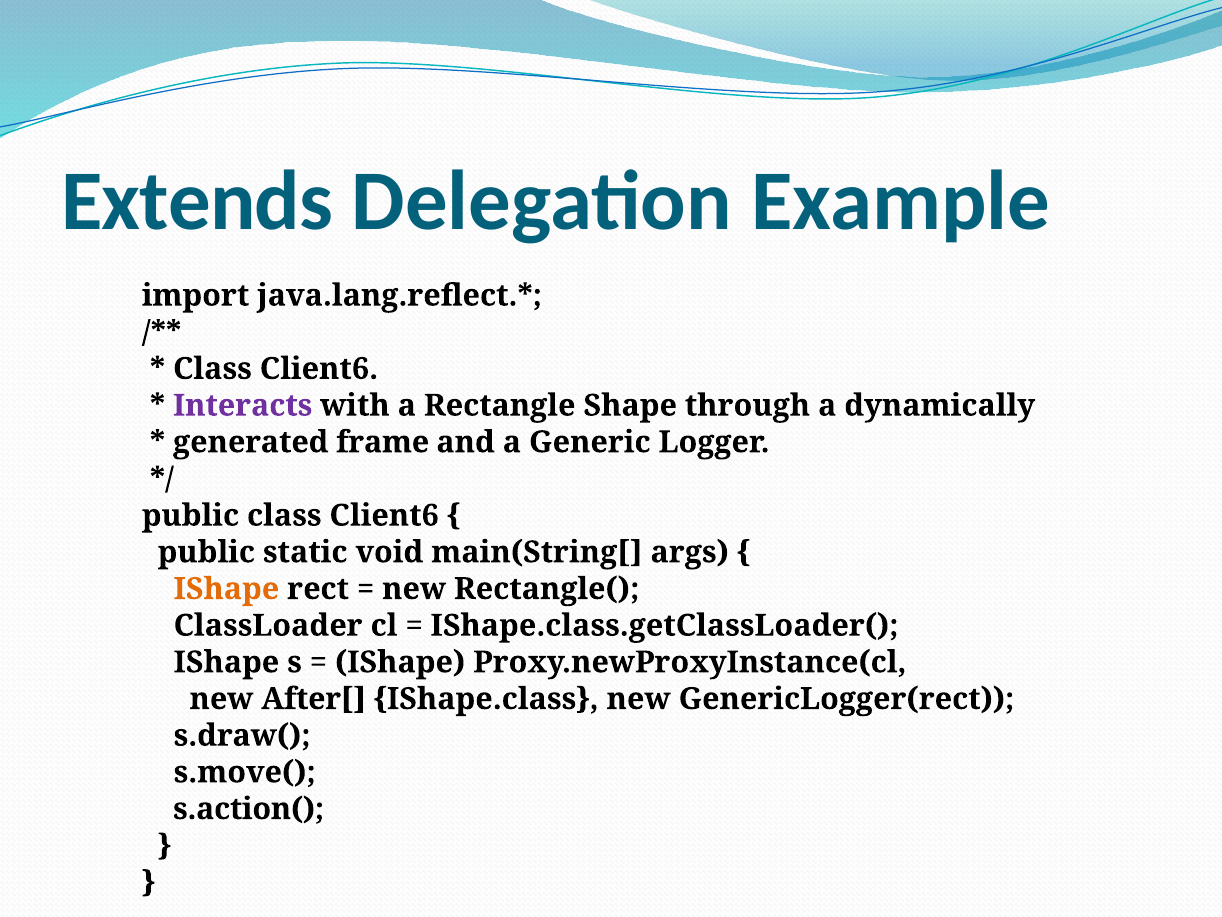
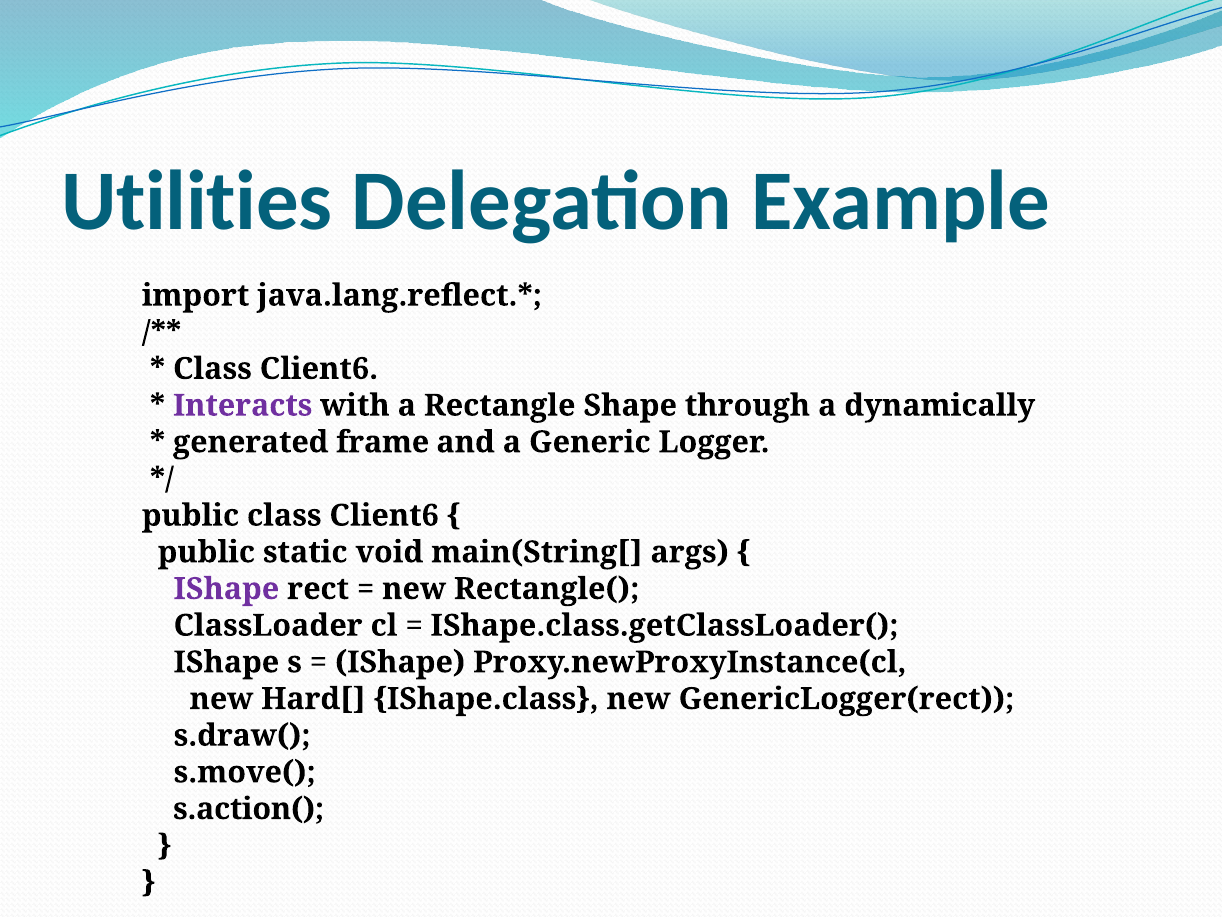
Extends: Extends -> Utilities (197, 202)
IShape colour: orange -> purple (226, 589)
After[: After[ -> Hard[ (313, 699)
